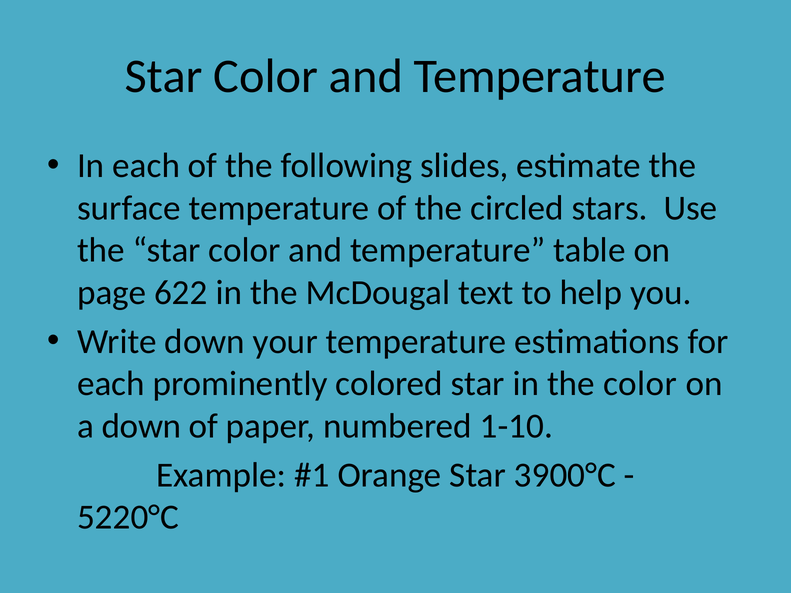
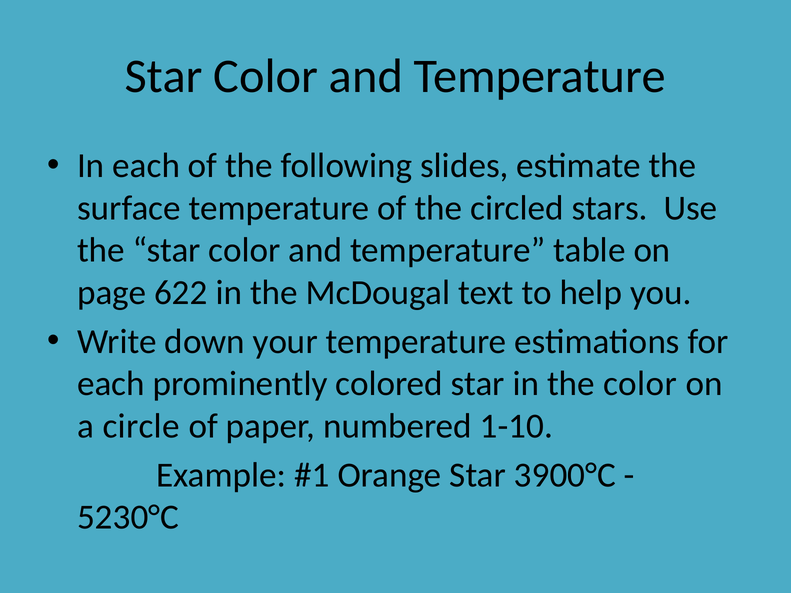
a down: down -> circle (141, 426)
5220°C: 5220°C -> 5230°C (128, 518)
